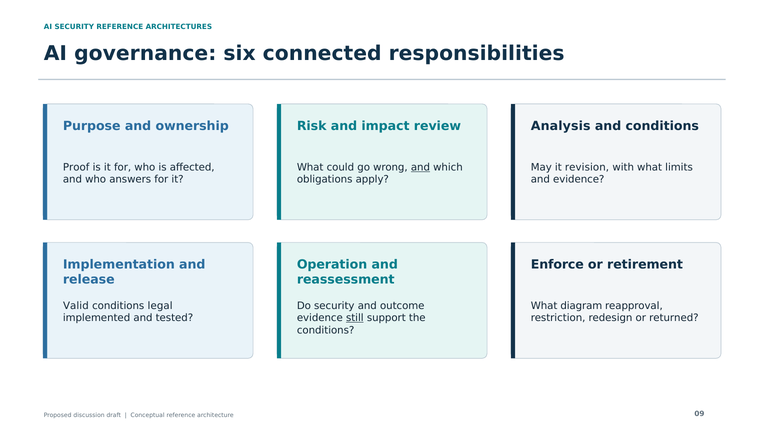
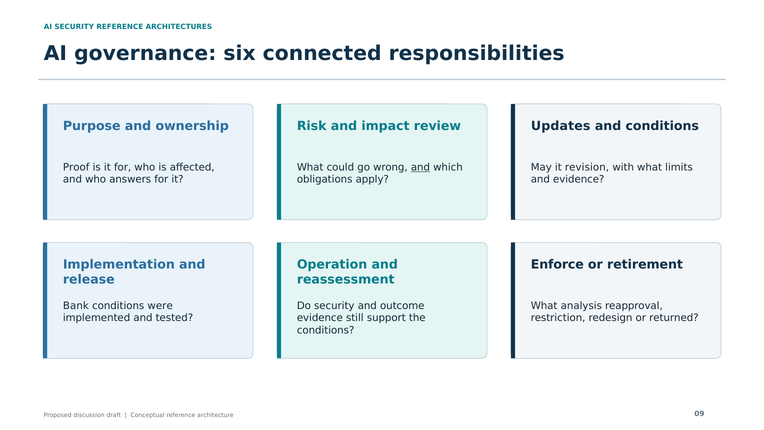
Analysis: Analysis -> Updates (561, 126)
Valid: Valid -> Bank (76, 306)
legal: legal -> were (160, 306)
diagram: diagram -> analysis (581, 306)
still underline: present -> none (355, 318)
